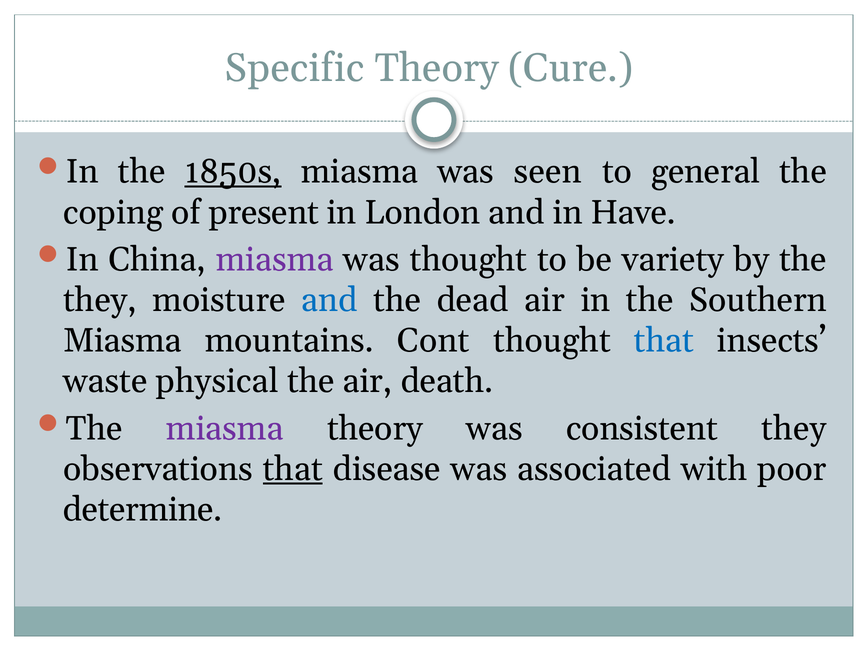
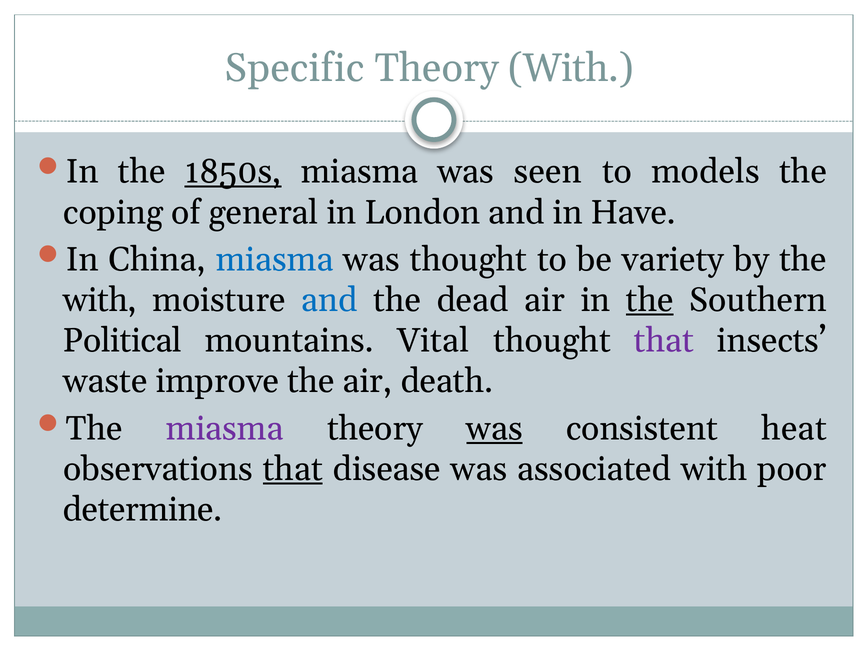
Theory Cure: Cure -> With (571, 68)
general: general -> models (705, 172)
present: present -> general (264, 212)
miasma colour: purple -> blue (275, 260)
they: they -> with (100, 300)
the underline: none -> present (650, 300)
Miasma: Miasma -> Political (122, 341)
Cont: Cont -> Vital (433, 341)
that colour: blue -> purple (664, 341)
physical: physical -> improve (217, 381)
was underline: none -> present (495, 429)
consistent they: they -> heat (794, 429)
